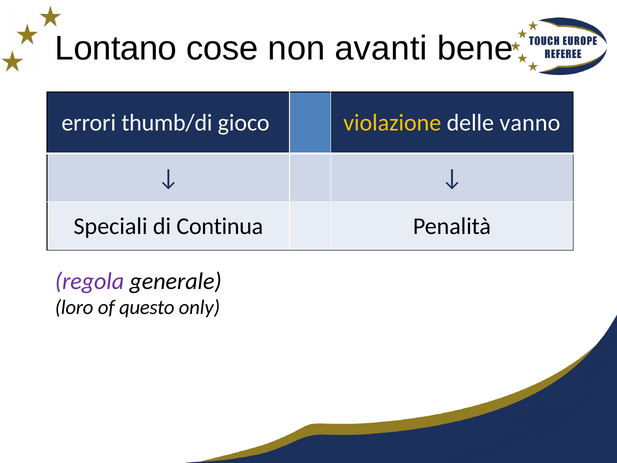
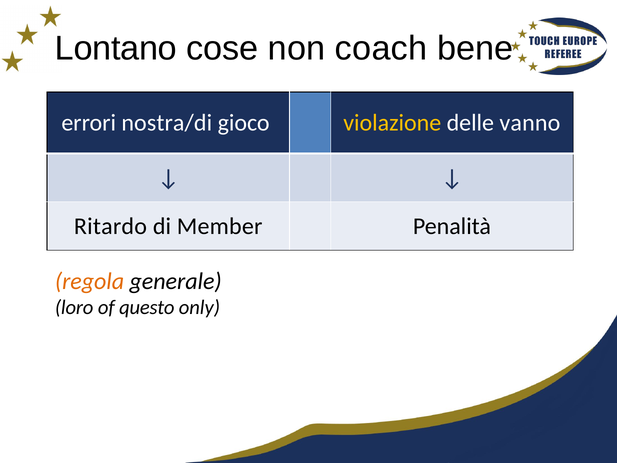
avanti: avanti -> coach (381, 49)
thumb/di: thumb/di -> nostra/di (167, 123)
Speciali: Speciali -> Ritardo (110, 226)
Continua: Continua -> Member (220, 226)
regola colour: purple -> orange (90, 281)
